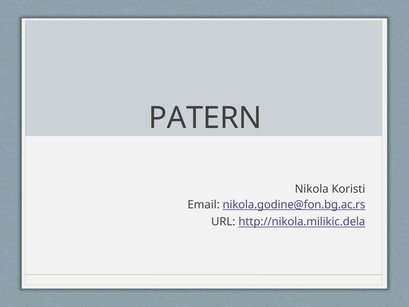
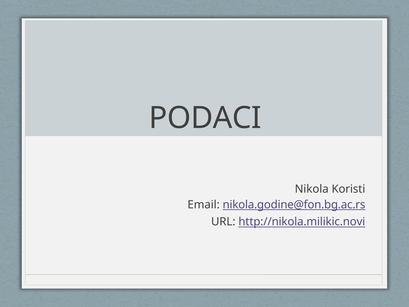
PATERN: PATERN -> PODACI (205, 118)
http://nikola.milikic.dela: http://nikola.milikic.dela -> http://nikola.milikic.novi (302, 222)
